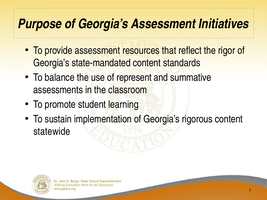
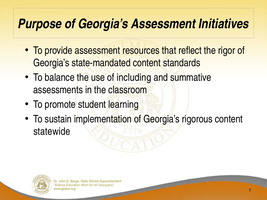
represent: represent -> including (134, 78)
